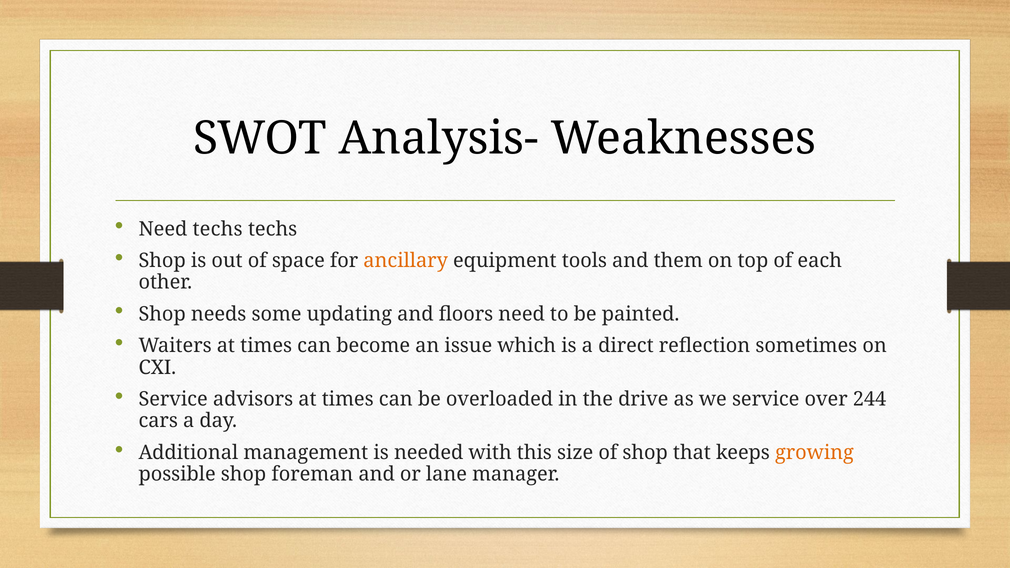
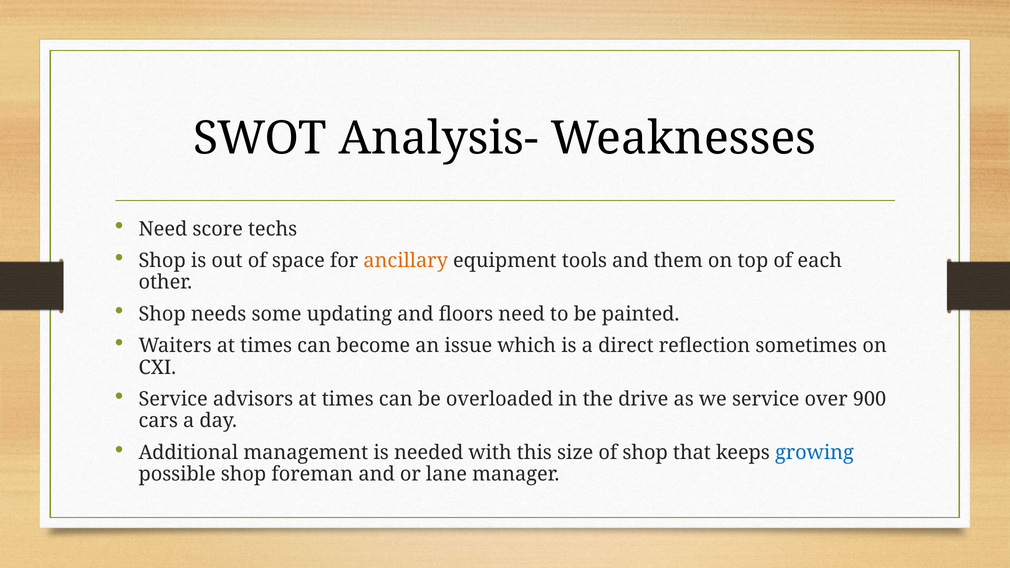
Need techs: techs -> score (218, 229)
244: 244 -> 900 (870, 399)
growing colour: orange -> blue (814, 453)
